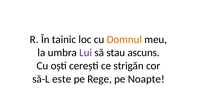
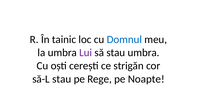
Domnul colour: orange -> blue (124, 39)
stau ascuns: ascuns -> umbra (144, 53)
să-L este: este -> stau (62, 79)
